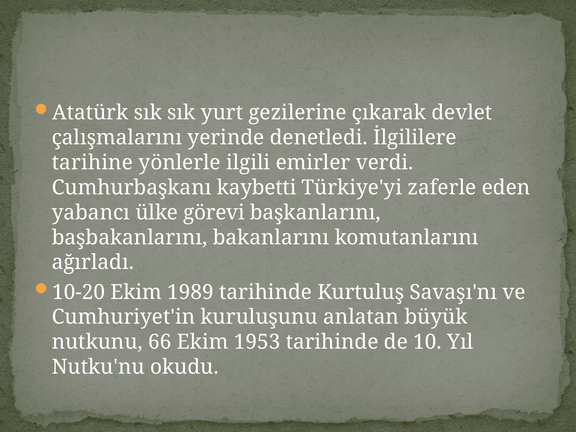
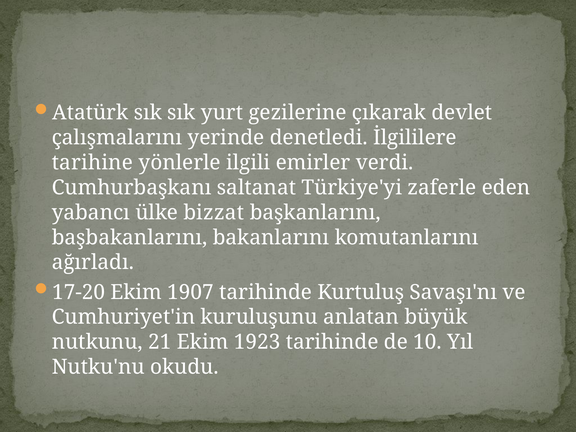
kaybetti: kaybetti -> saltanat (256, 188)
görevi: görevi -> bizzat (214, 213)
10-20: 10-20 -> 17-20 (79, 292)
1989: 1989 -> 1907 (191, 292)
66: 66 -> 21 (160, 342)
1953: 1953 -> 1923 (257, 342)
